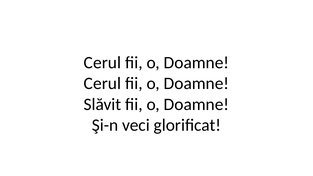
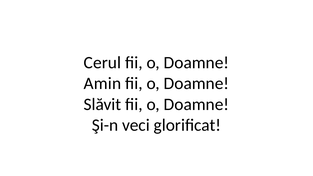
Cerul: Cerul -> Amin (102, 84)
